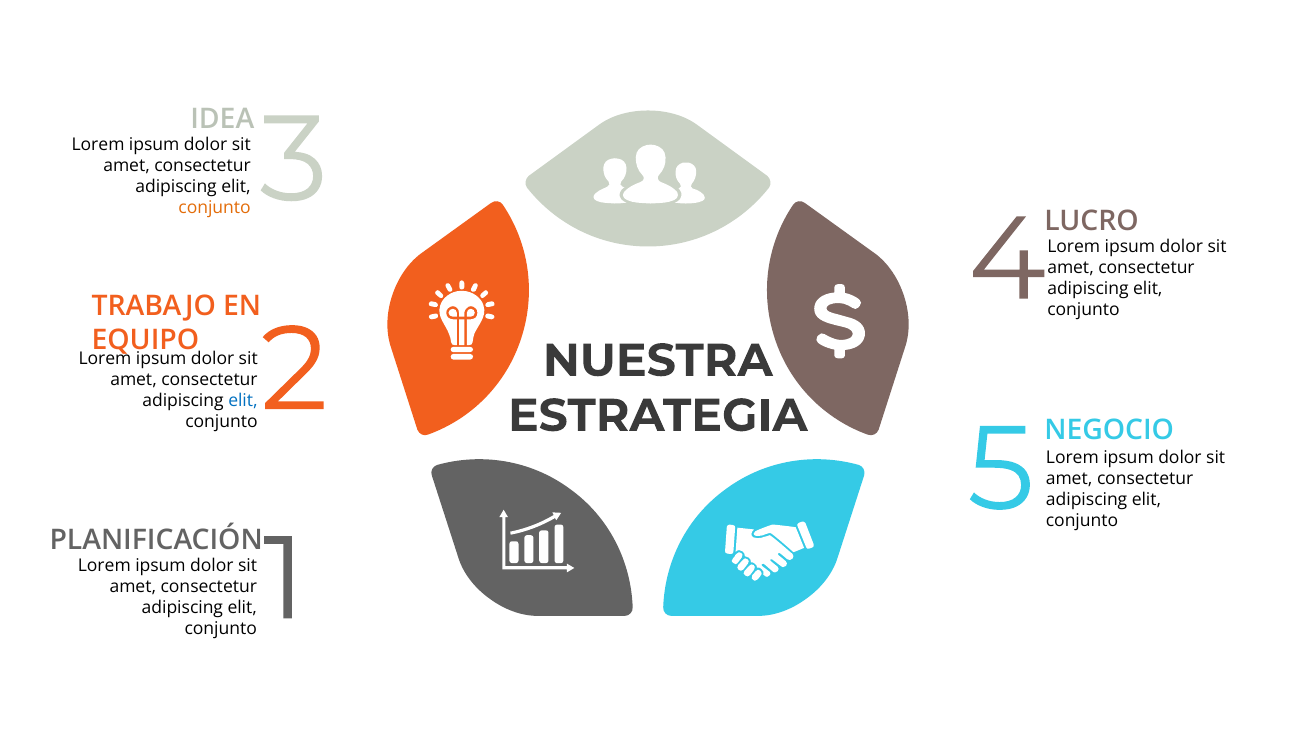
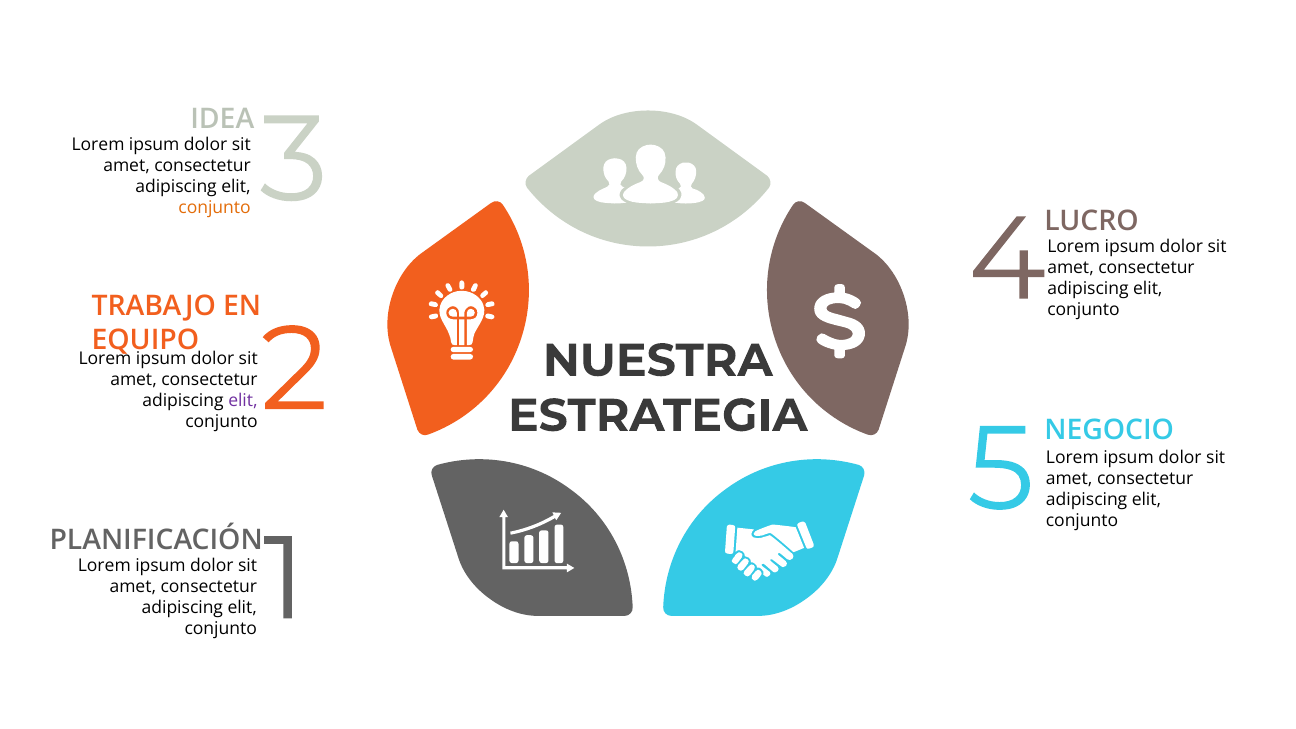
elit colour: blue -> purple (243, 401)
